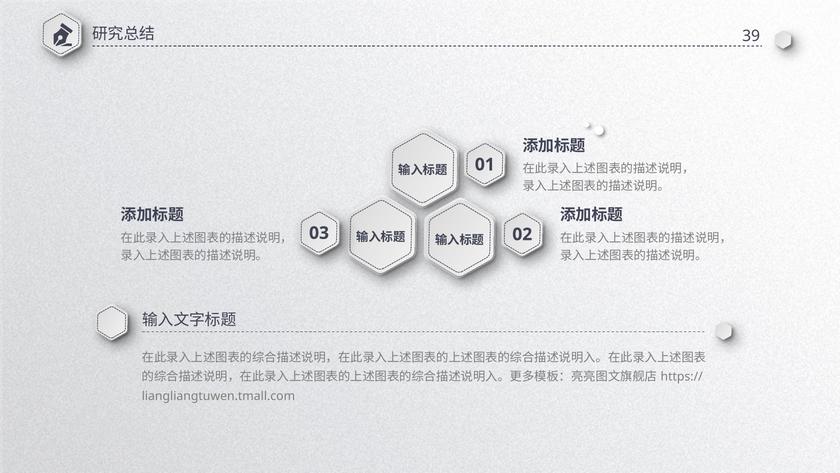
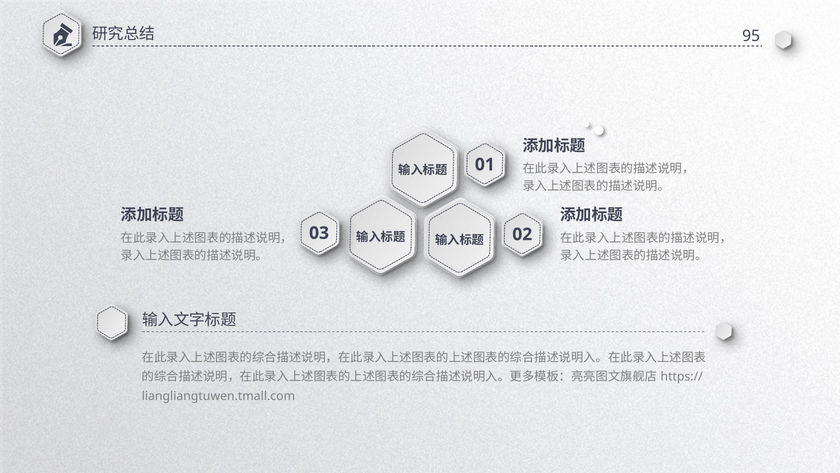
39: 39 -> 95 (751, 36)
